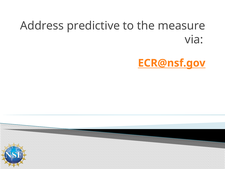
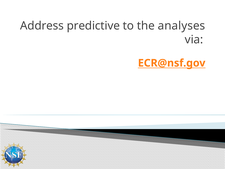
measure: measure -> analyses (181, 26)
